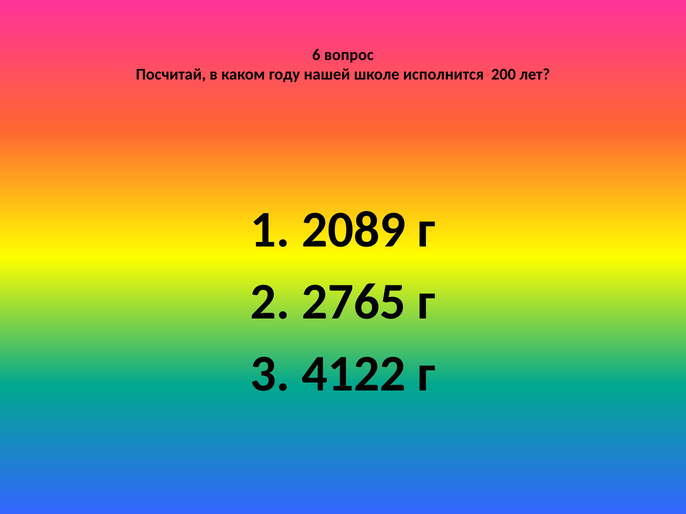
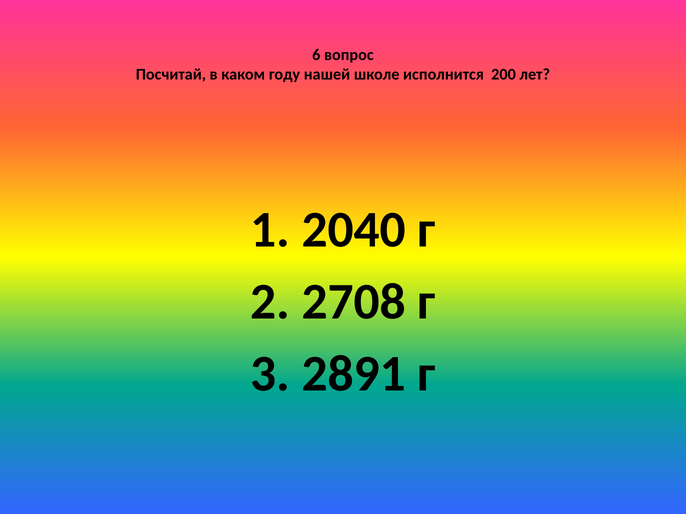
2089: 2089 -> 2040 (354, 230)
2765: 2765 -> 2708 (354, 302)
4122: 4122 -> 2891 (354, 374)
